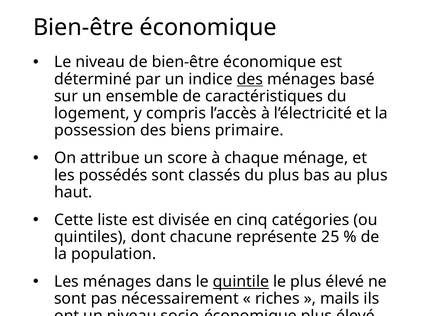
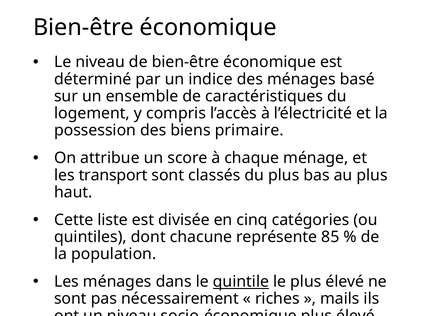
des underline: present -> none (250, 79)
possédés: possédés -> transport (113, 175)
25: 25 -> 85 (330, 237)
